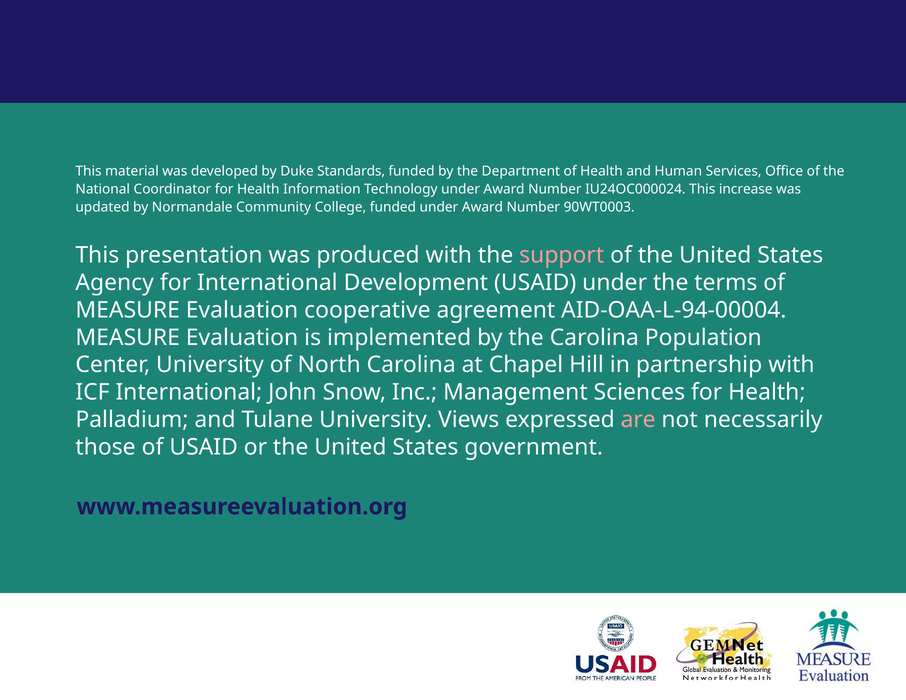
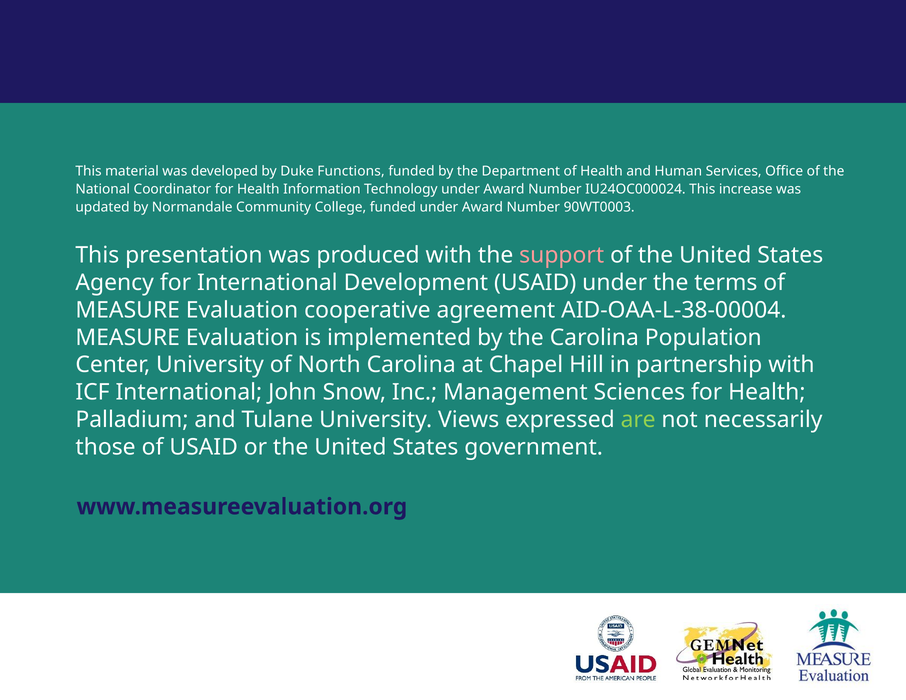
Standards: Standards -> Functions (351, 171)
AID-OAA-L-94-00004: AID-OAA-L-94-00004 -> AID-OAA-L-38-00004 (674, 310)
are colour: pink -> light green (638, 420)
